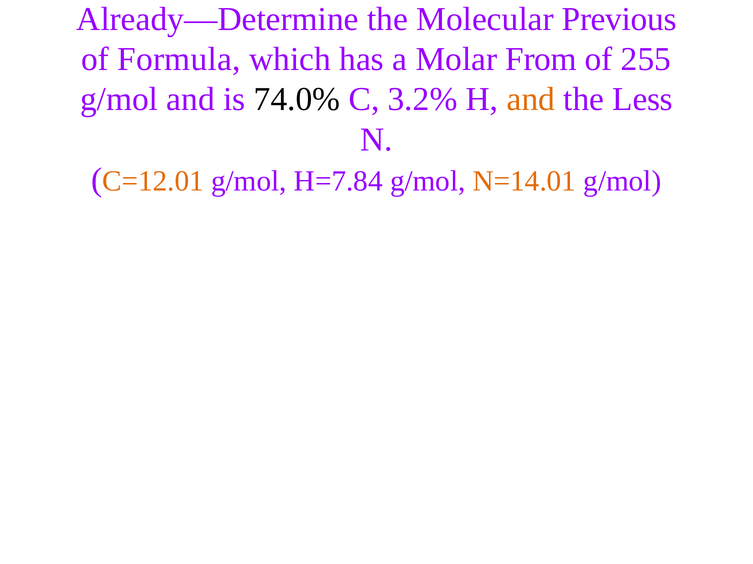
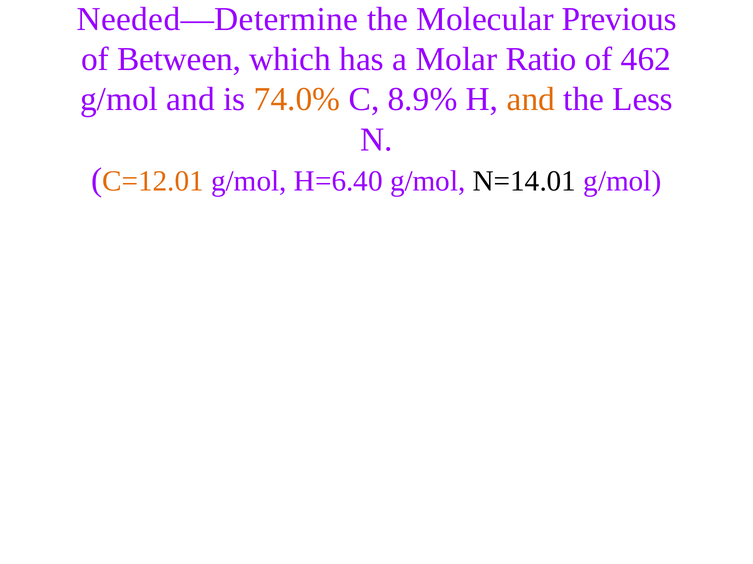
Already—Determine: Already—Determine -> Needed—Determine (217, 19)
Formula: Formula -> Between (179, 59)
From: From -> Ratio (541, 59)
255: 255 -> 462 (646, 59)
74.0% colour: black -> orange (297, 100)
3.2%: 3.2% -> 8.9% (423, 100)
H=7.84: H=7.84 -> H=6.40 (338, 181)
N=14.01 colour: orange -> black (524, 181)
